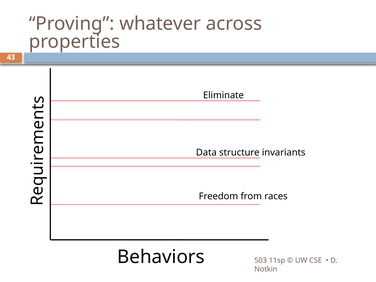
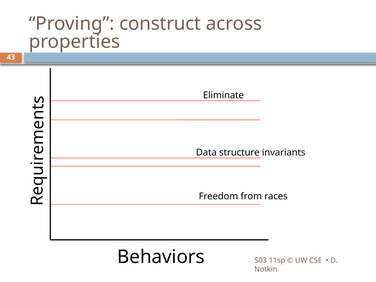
whatever: whatever -> construct (160, 24)
